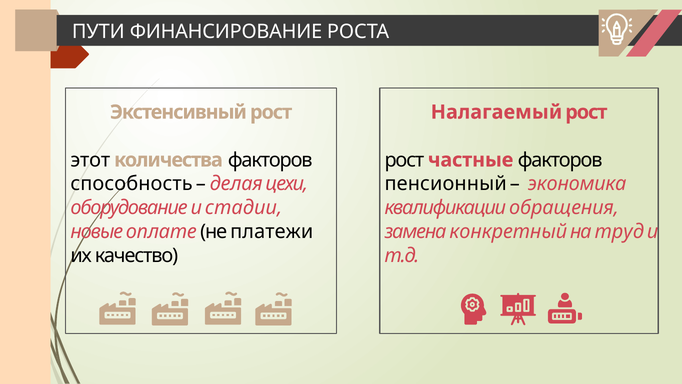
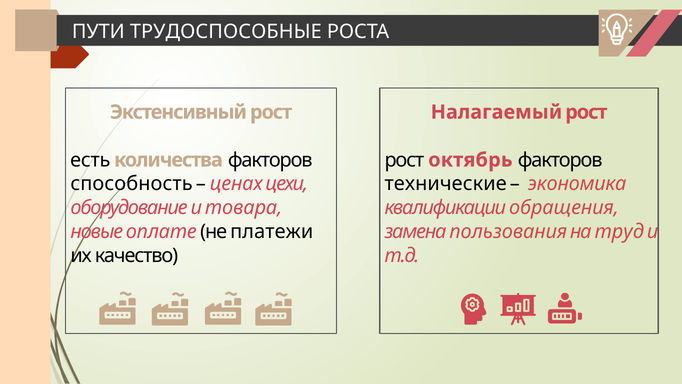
ФИНАНСИРОВАНИЕ: ФИНАНСИРОВАНИЕ -> ТРУДОСПОСОБНЫЕ (226, 32)
этот: этот -> есть (90, 160)
частные: частные -> октябрь (470, 160)
делая: делая -> ценах (236, 184)
пенсионный: пенсионный -> технические (446, 184)
стадии: стадии -> товара (244, 208)
конкретный: конкретный -> пользования (508, 231)
